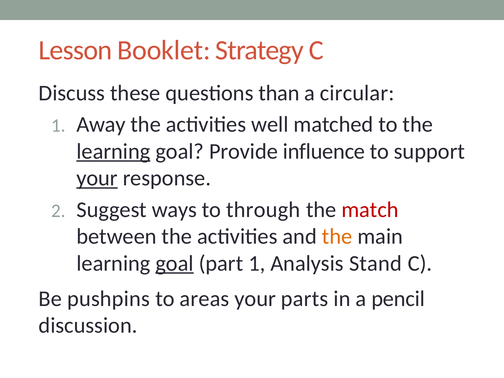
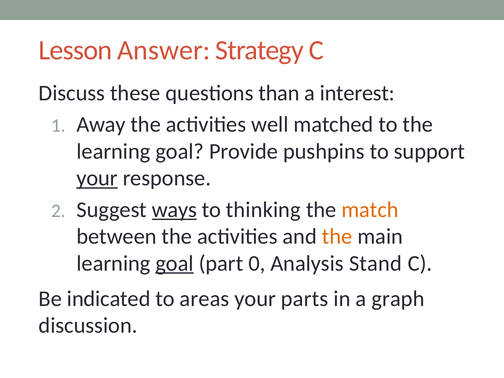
Booklet: Booklet -> Answer (164, 50)
circular: circular -> interest (357, 93)
learning underline: present -> none (113, 151)
influence: influence -> pushpins (324, 151)
ways underline: none -> present (174, 210)
through: through -> thinking (263, 210)
match colour: red -> orange (370, 210)
part 1: 1 -> 0 (257, 263)
pushpins: pushpins -> indicated (109, 299)
pencil: pencil -> graph (398, 299)
